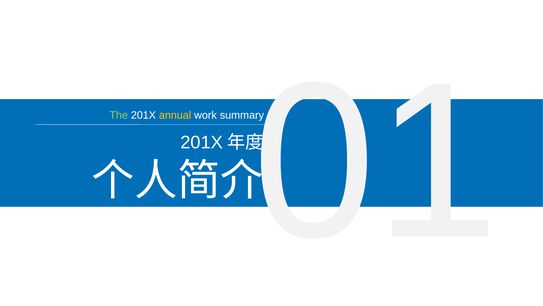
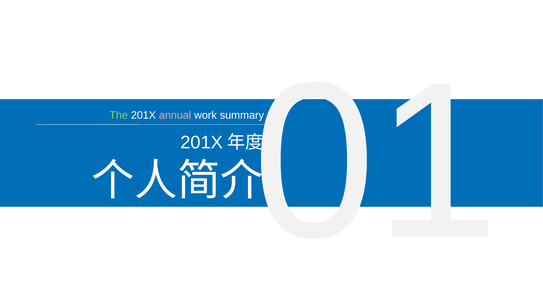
annual colour: yellow -> pink (175, 115)
